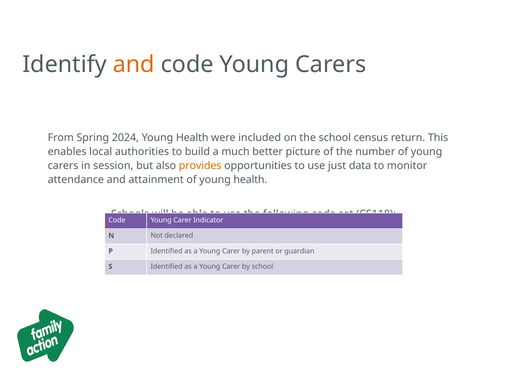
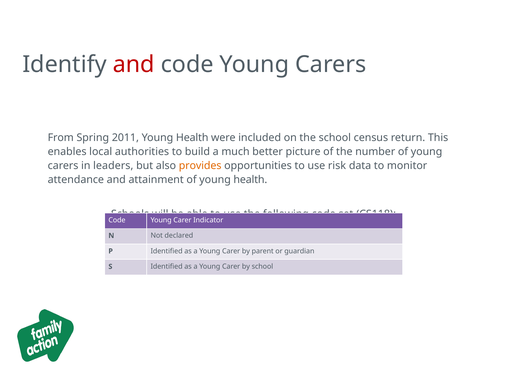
and colour: orange -> red (134, 65)
2024: 2024 -> 2011 (125, 138)
session: session -> leaders (113, 166)
just: just -> risk (337, 166)
